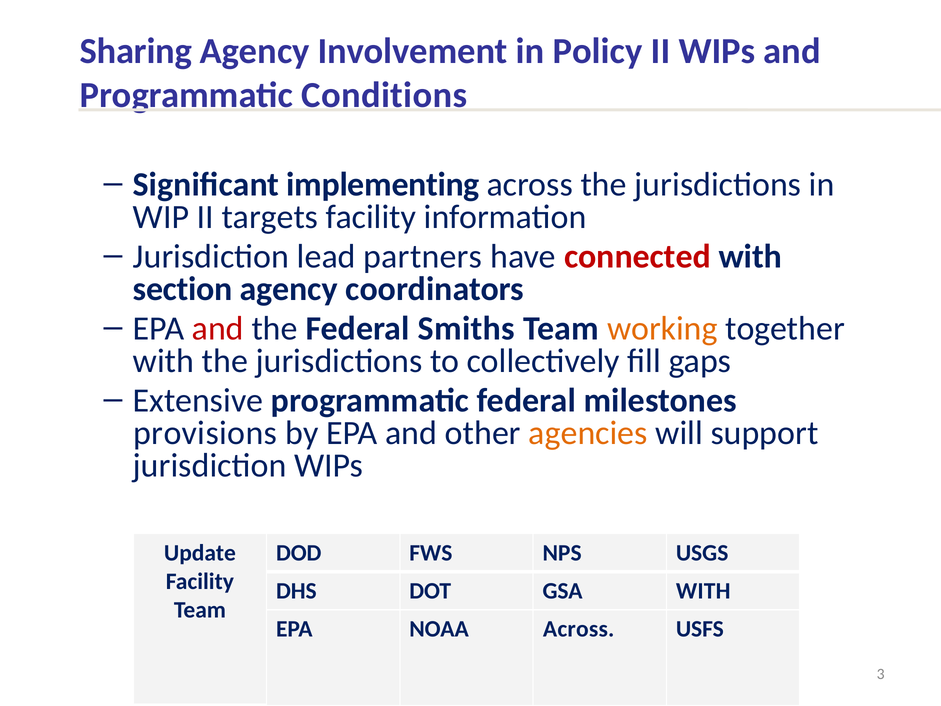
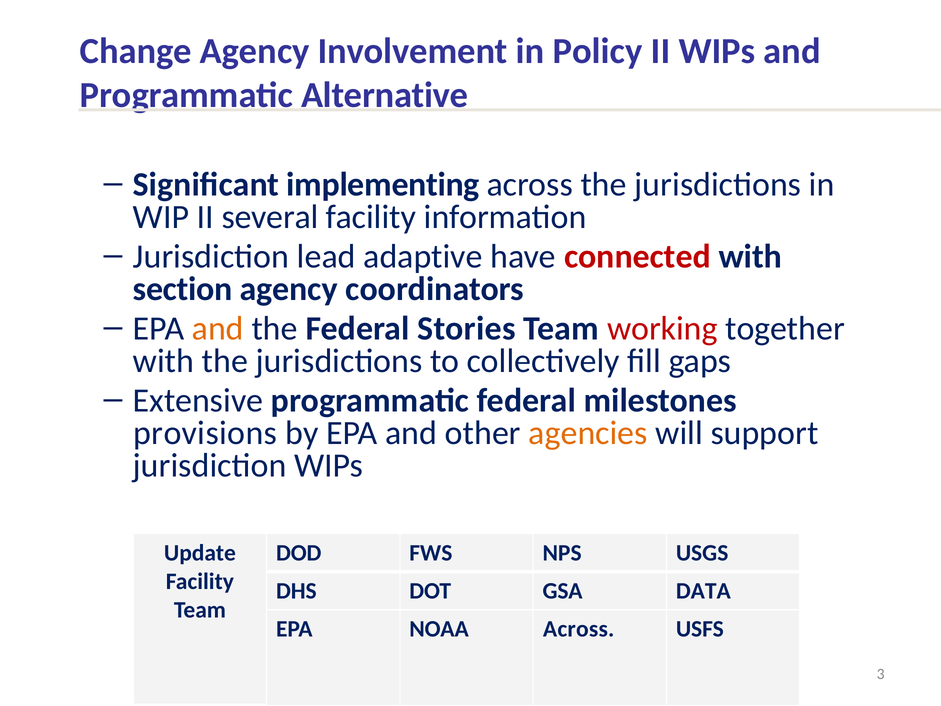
Sharing: Sharing -> Change (136, 51)
Conditions: Conditions -> Alternative (385, 95)
targets: targets -> several (270, 217)
partners: partners -> adaptive (423, 256)
and colour: red -> orange (218, 328)
Smiths: Smiths -> Stories (466, 328)
working colour: orange -> red (662, 328)
GSA WITH: WITH -> DATA (703, 591)
